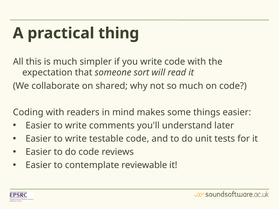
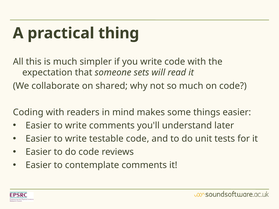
sort: sort -> sets (141, 73)
contemplate reviewable: reviewable -> comments (144, 165)
